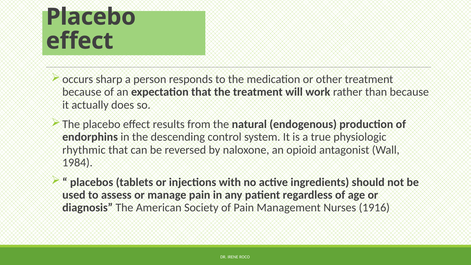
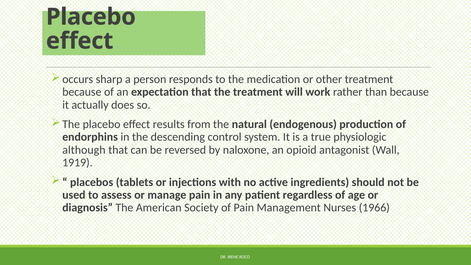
rhythmic: rhythmic -> although (84, 150)
1984: 1984 -> 1919 (77, 163)
1916: 1916 -> 1966 (374, 208)
